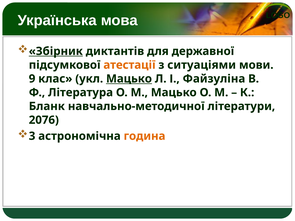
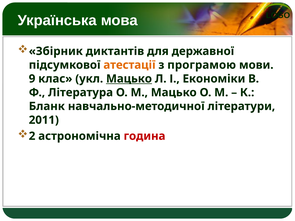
Збірник underline: present -> none (56, 51)
ситуаціями: ситуаціями -> програмою (202, 65)
Файзуліна: Файзуліна -> Економіки (214, 79)
2076: 2076 -> 2011 (44, 120)
3: 3 -> 2 (32, 136)
година colour: orange -> red (144, 136)
